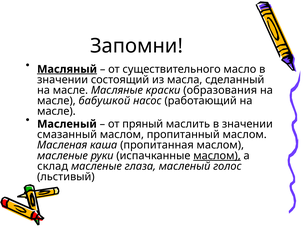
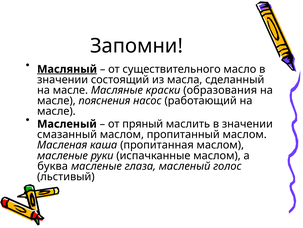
бабушкой: бабушкой -> пояснения (104, 100)
маслом underline: present -> none (217, 155)
склад: склад -> буква (53, 166)
